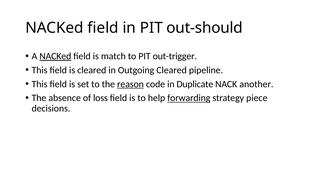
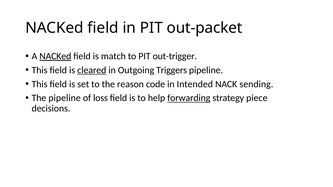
out-should: out-should -> out-packet (205, 28)
cleared underline: none -> present (92, 70)
Outgoing Cleared: Cleared -> Triggers (172, 70)
reason underline: present -> none (130, 84)
Duplicate: Duplicate -> Intended (195, 84)
another: another -> sending (256, 84)
The absence: absence -> pipeline (65, 98)
